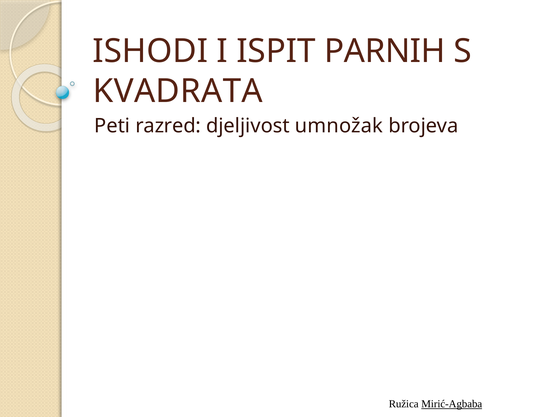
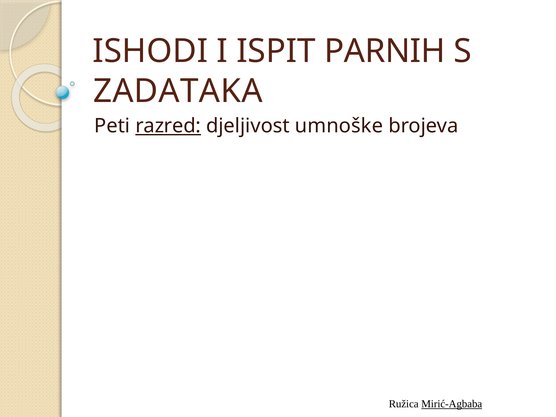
KVADRATA: KVADRATA -> ZADATAKA (178, 91)
razred underline: none -> present (168, 126)
umnožak: umnožak -> umnoške (339, 126)
